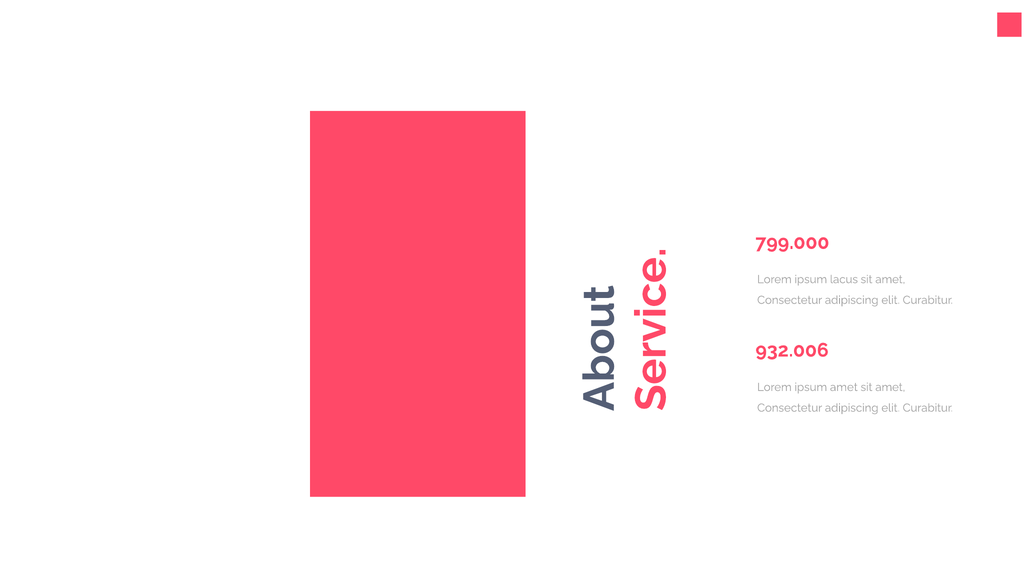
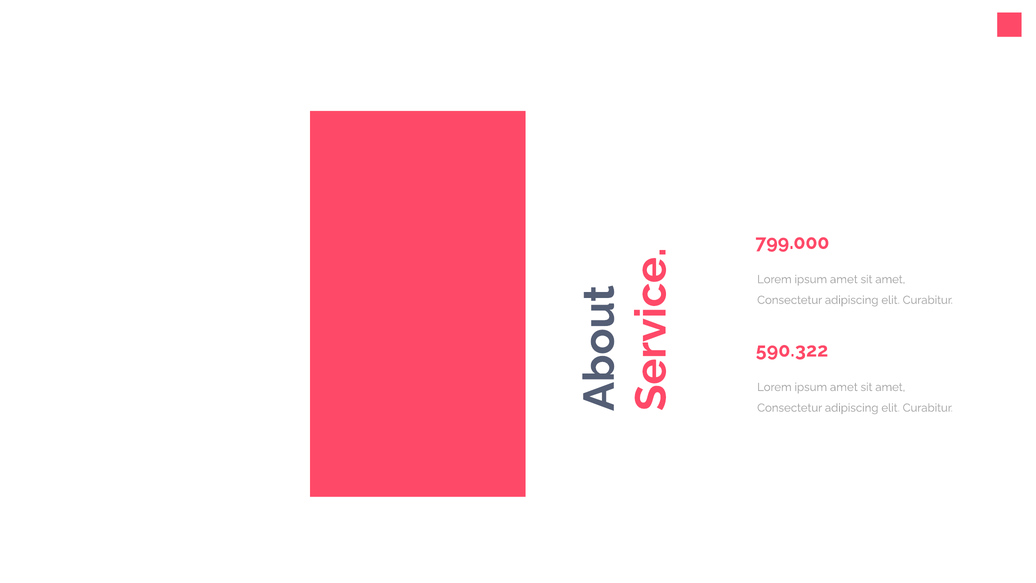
lacus: lacus -> amet (844, 279)
932.006: 932.006 -> 590.322 (792, 350)
